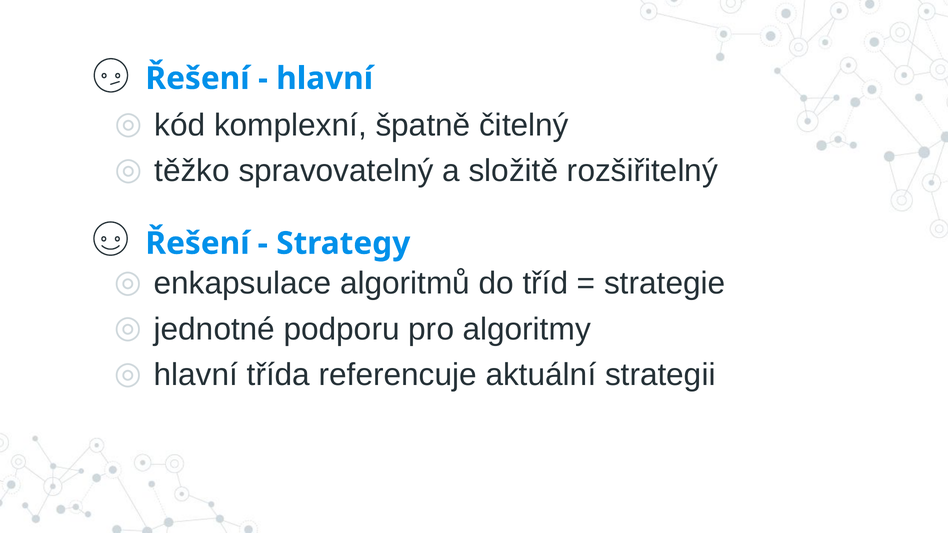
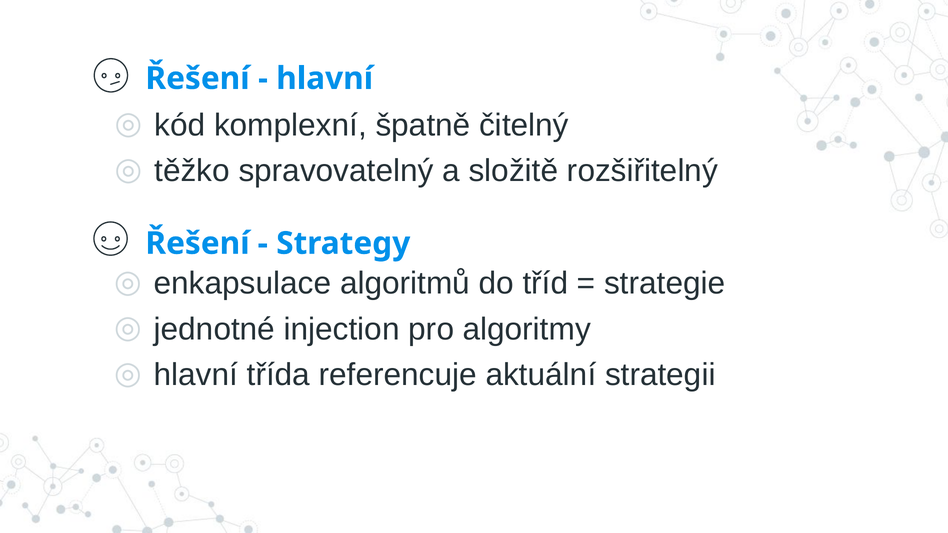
podporu: podporu -> injection (342, 329)
